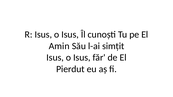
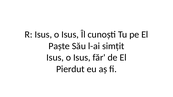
Amin: Amin -> Paște (59, 46)
